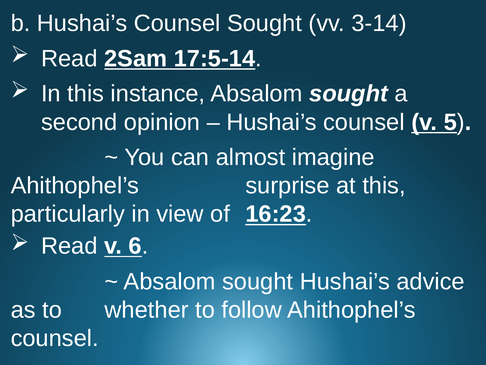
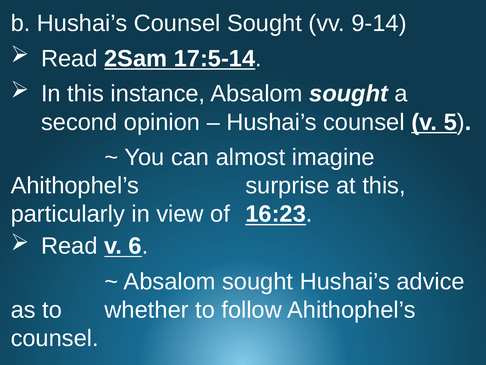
3-14: 3-14 -> 9-14 (379, 23)
